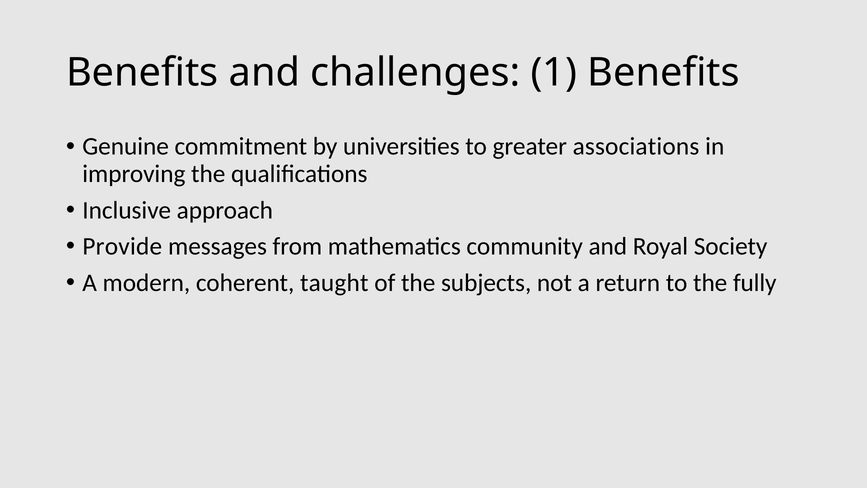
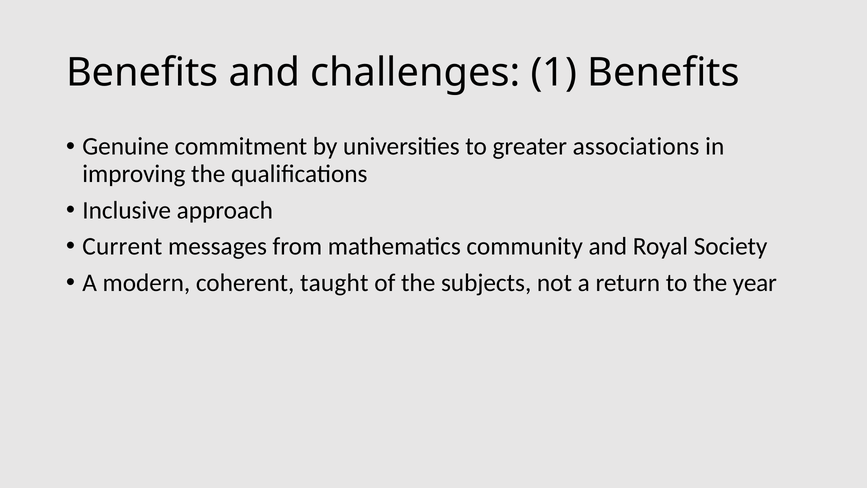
Provide: Provide -> Current (122, 246)
fully: fully -> year (755, 283)
